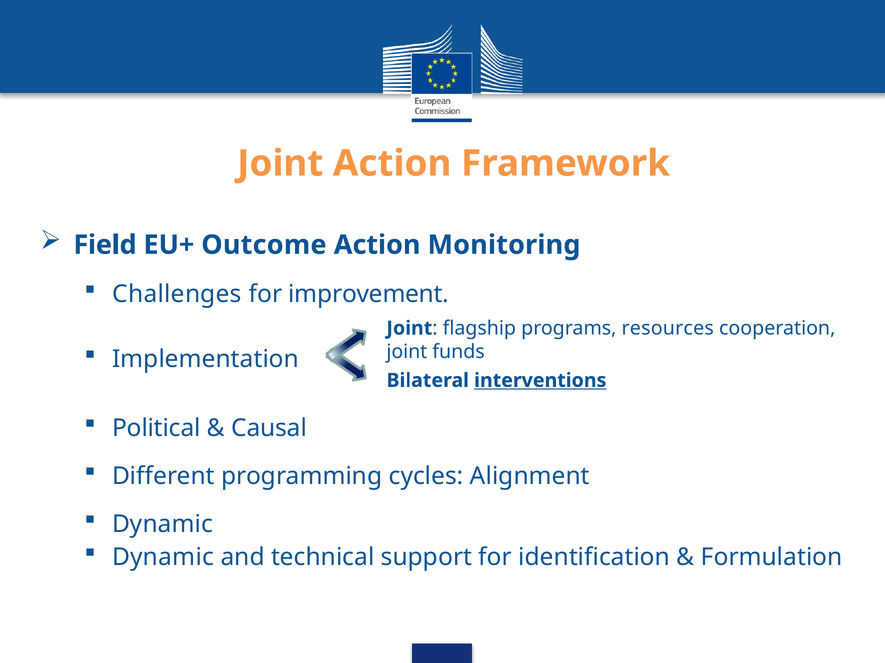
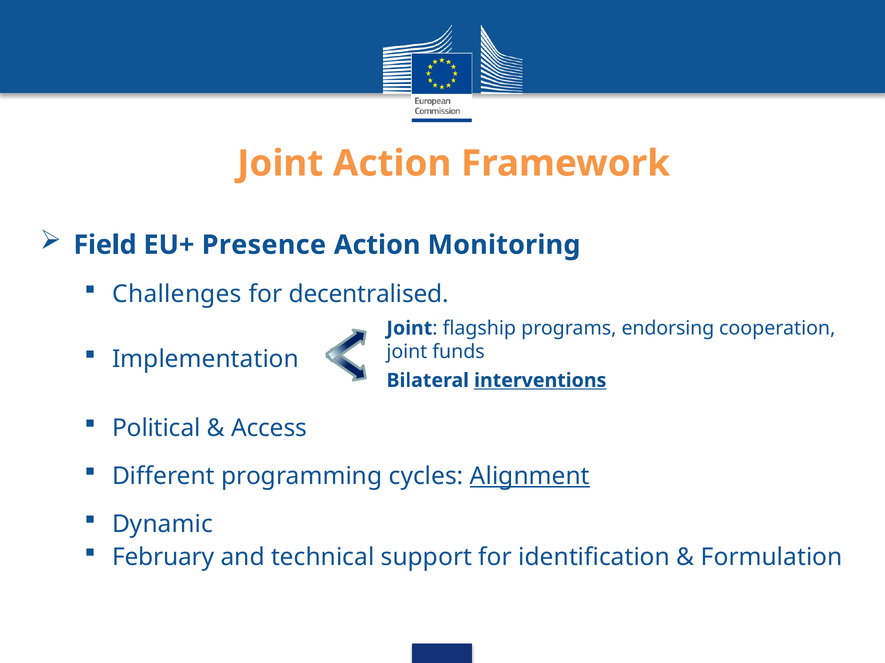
Outcome: Outcome -> Presence (264, 245)
improvement: improvement -> decentralised (369, 294)
resources: resources -> endorsing (668, 329)
Causal: Causal -> Access (269, 429)
Alignment underline: none -> present (530, 477)
Dynamic: Dynamic -> February (163, 558)
